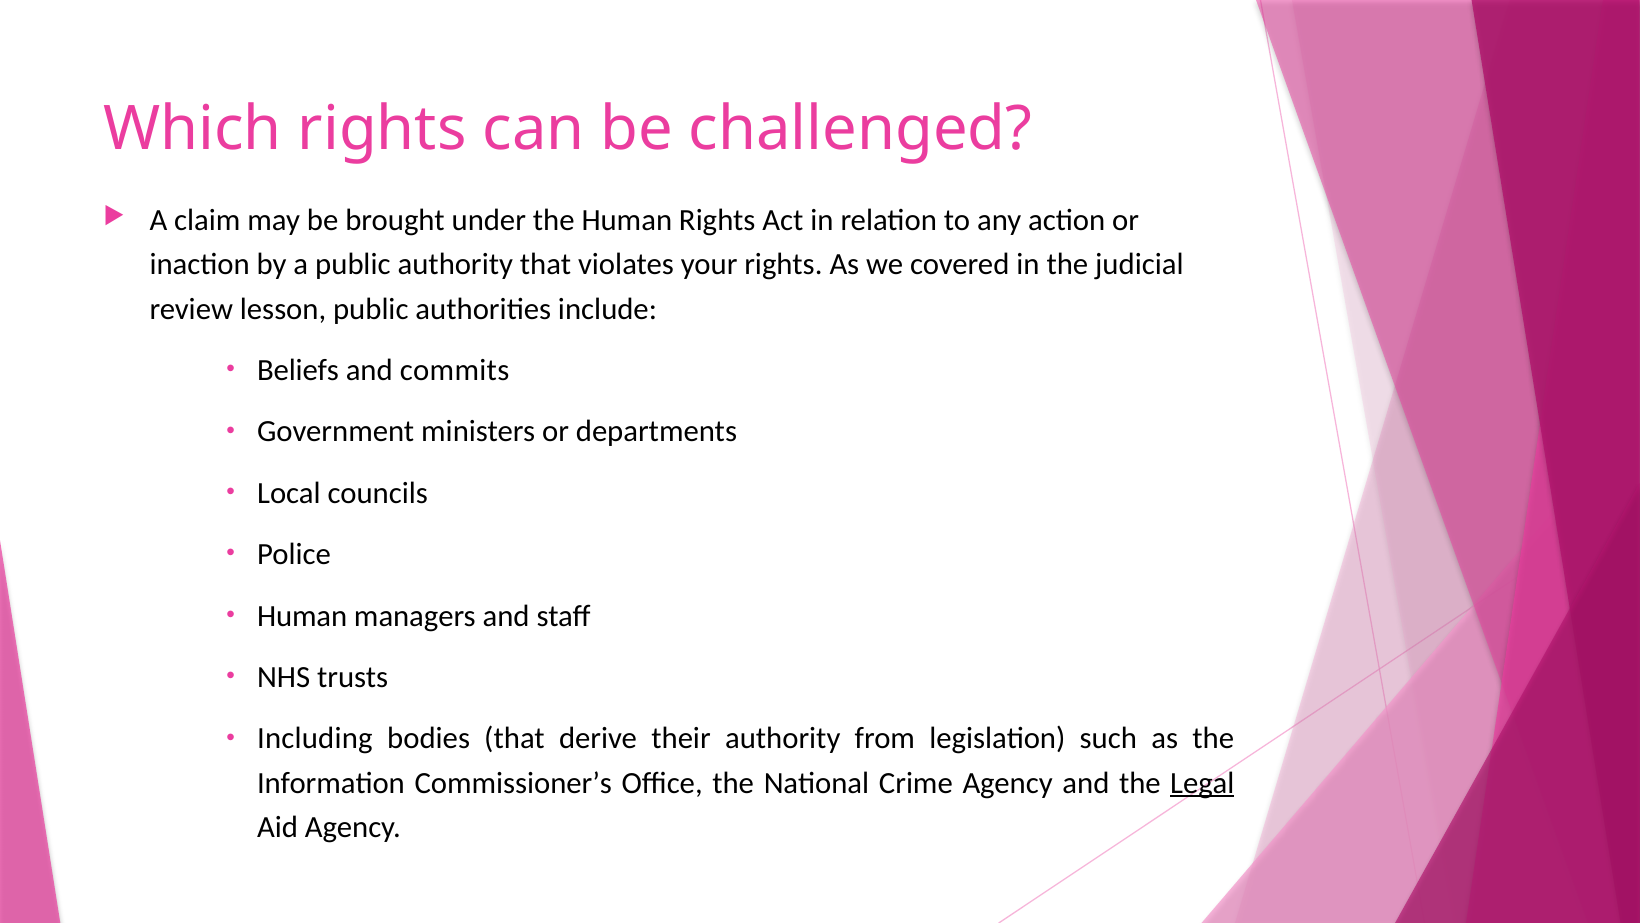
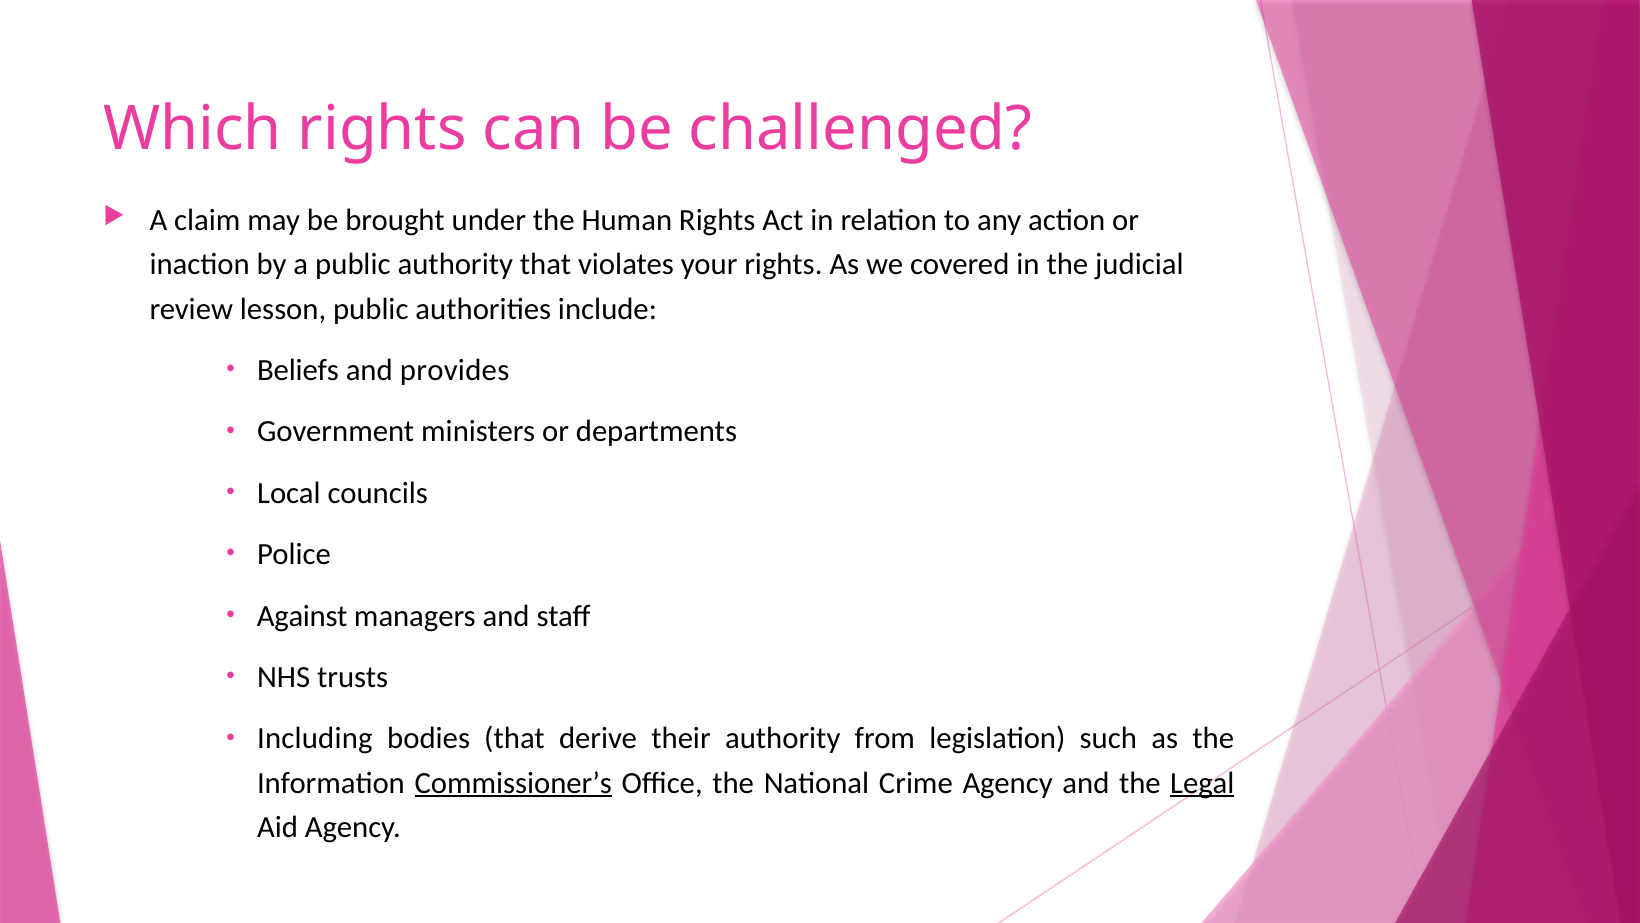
commits: commits -> provides (455, 370)
Human: Human -> Against (302, 616)
Commissioner’s underline: none -> present (513, 783)
